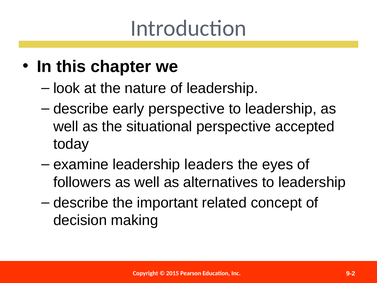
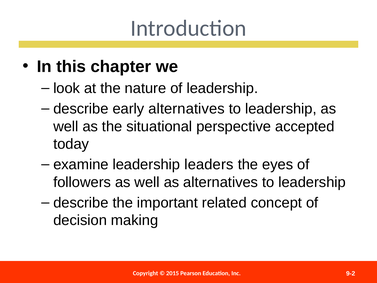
early perspective: perspective -> alternatives (187, 109)
